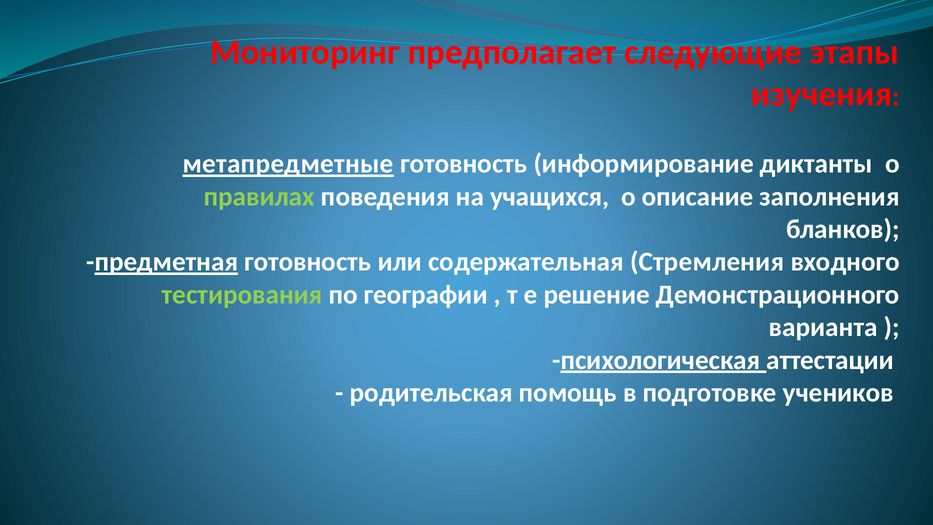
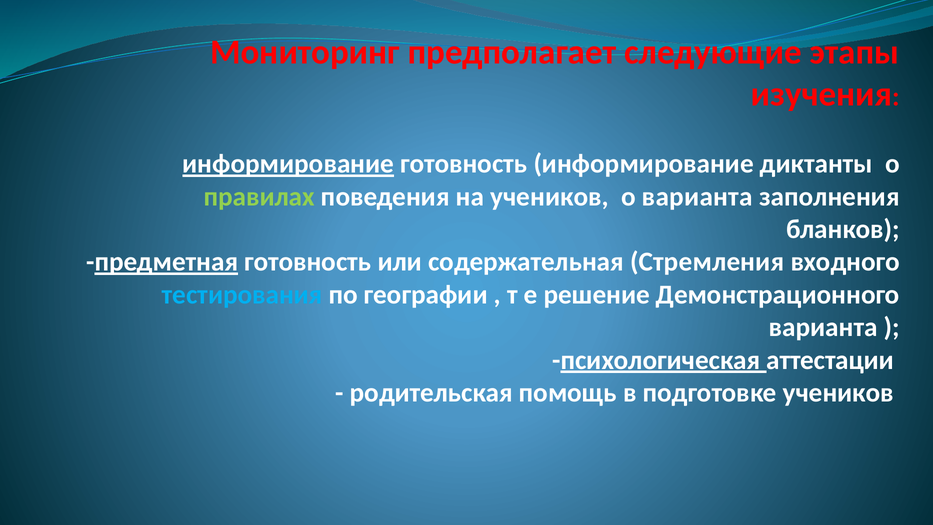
метапредметные: метапредметные -> информирование (288, 164)
на учащихся: учащихся -> учеников (550, 197)
о описание: описание -> варианта (697, 197)
тестирования colour: light green -> light blue (242, 295)
